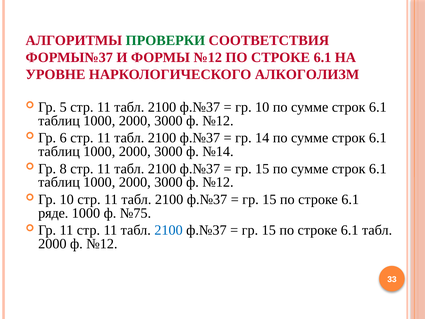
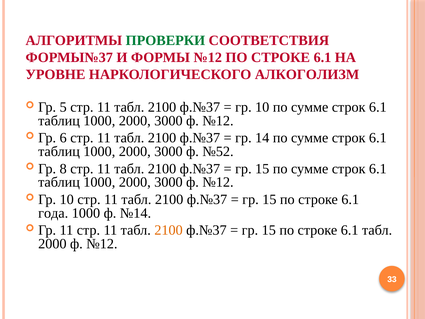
№14: №14 -> №52 (218, 151)
ряде: ряде -> года (53, 213)
№75: №75 -> №14 (136, 213)
2100 colour: blue -> orange (169, 230)
